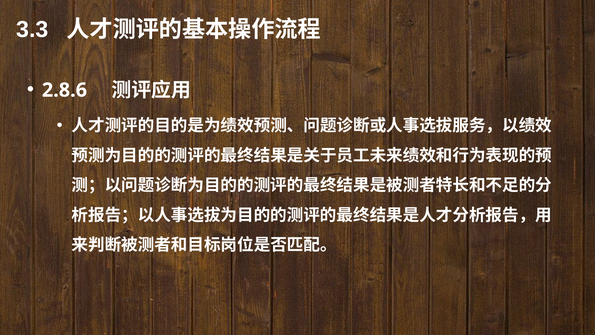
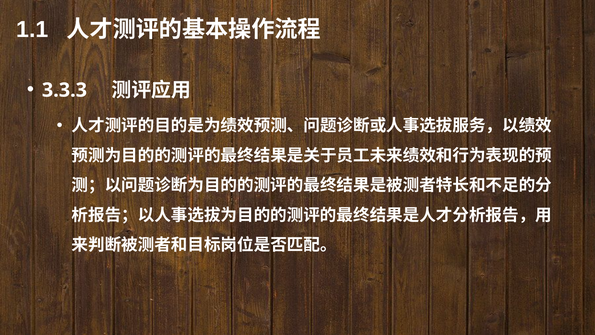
3.3: 3.3 -> 1.1 (32, 29)
2.8.6: 2.8.6 -> 3.3.3 (64, 90)
